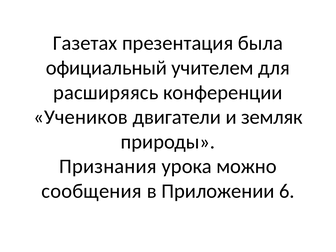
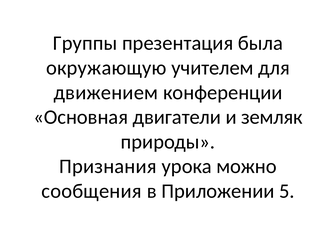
Газетах: Газетах -> Группы (85, 43)
официальный: официальный -> окружающую (106, 68)
расширяясь: расширяясь -> движением (106, 92)
Учеников: Учеников -> Основная (81, 117)
6: 6 -> 5 (287, 191)
